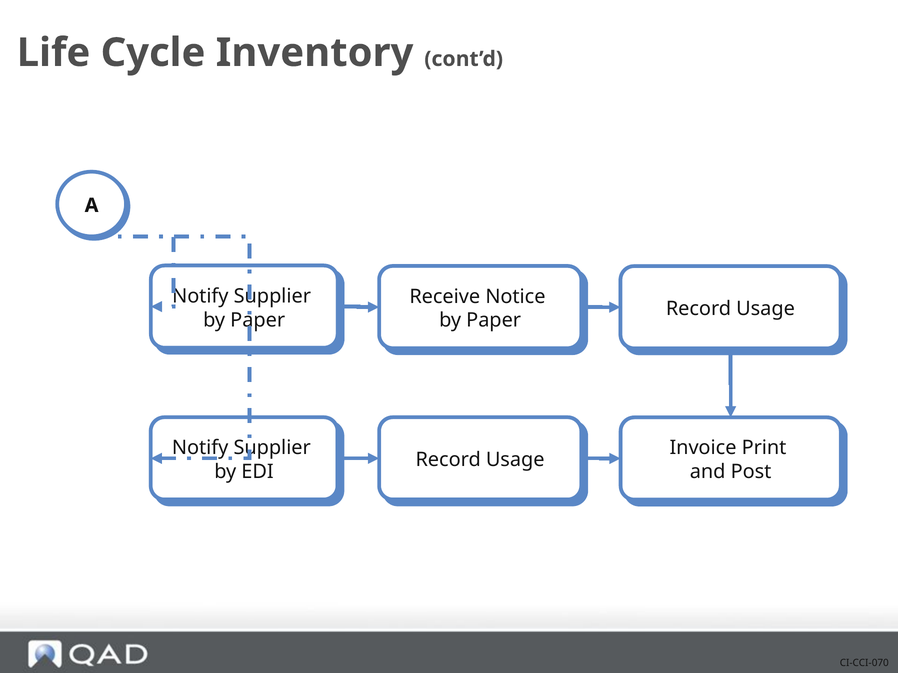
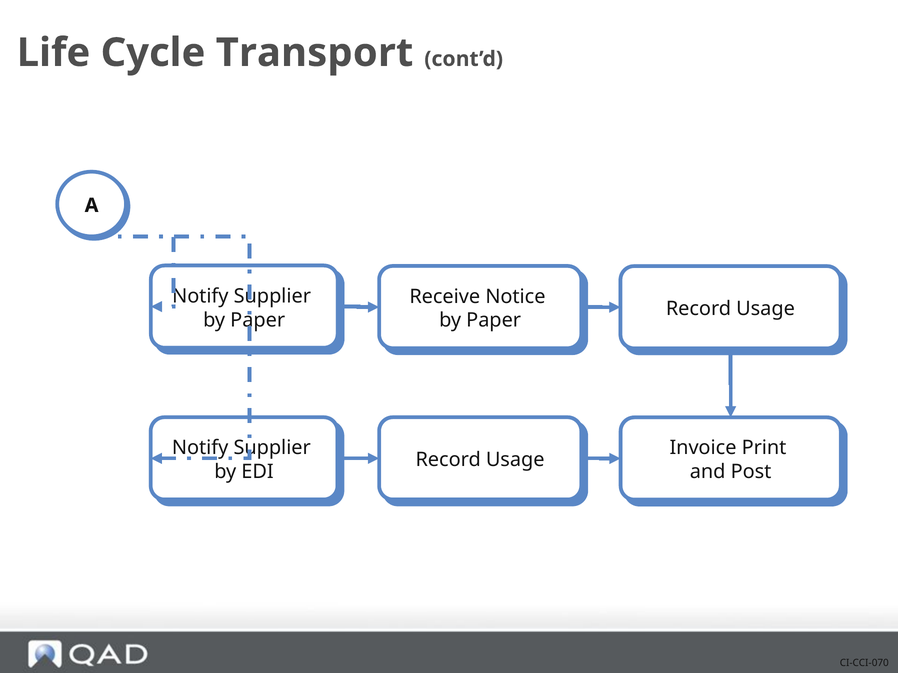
Inventory: Inventory -> Transport (315, 53)
